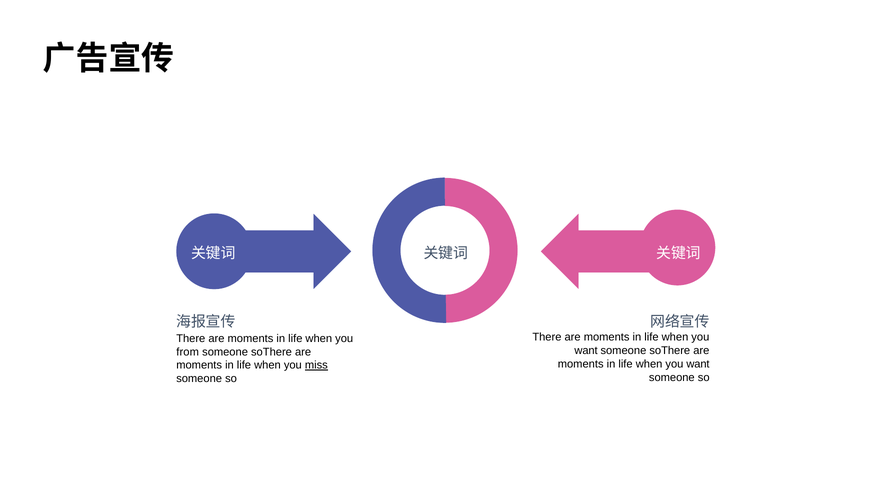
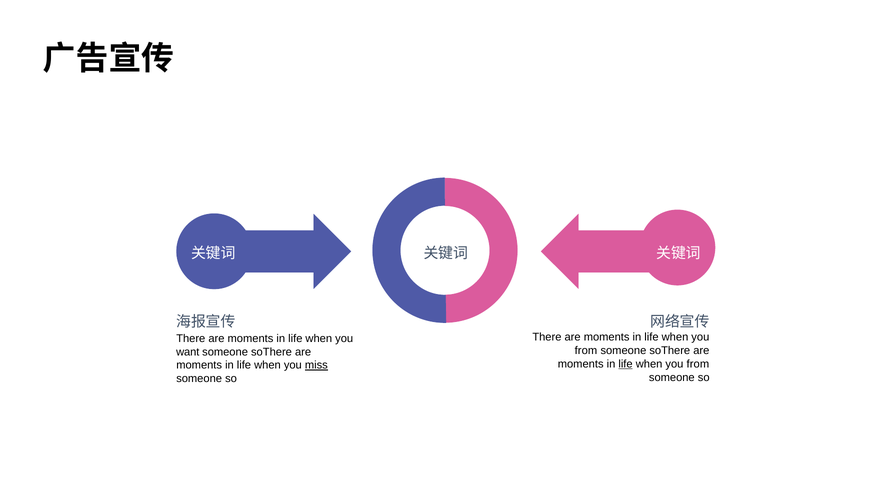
want: want -> from (586, 350)
from: from -> want (188, 352)
life underline: none -> present (626, 364)
want: want -> from (698, 364)
